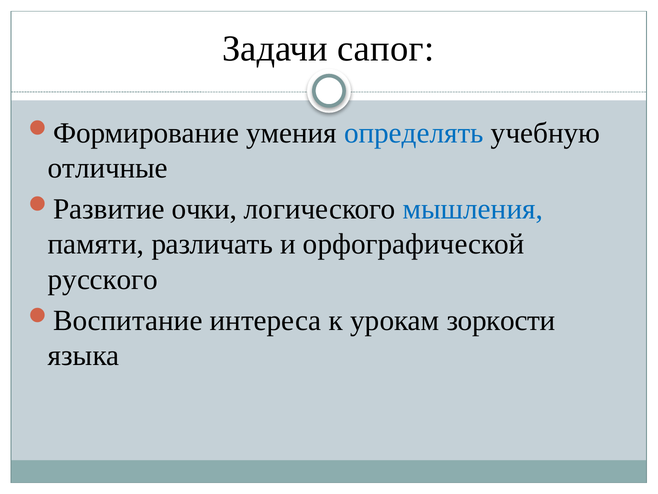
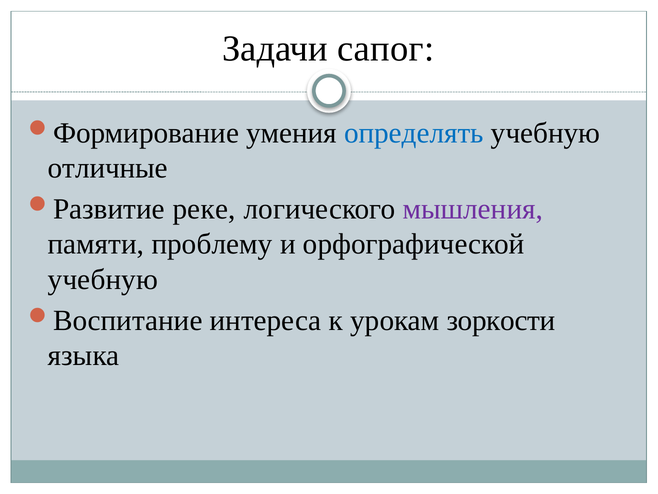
очки: очки -> реке (204, 209)
мышления colour: blue -> purple (473, 209)
различать: различать -> проблему (212, 244)
русского: русского -> учебную (103, 279)
